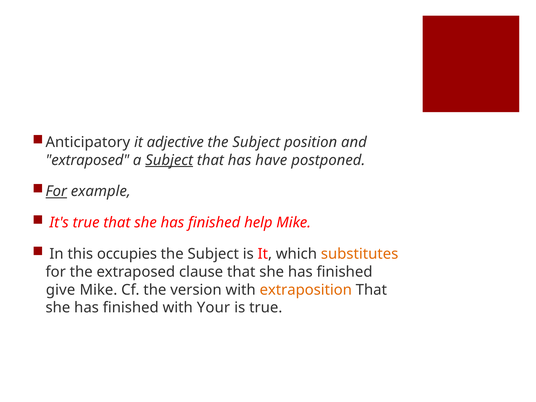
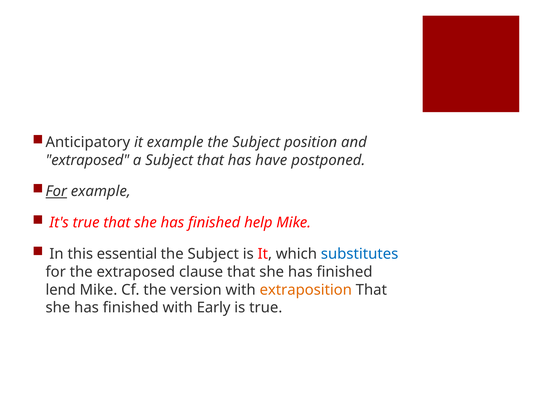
it adjective: adjective -> example (175, 142)
Subject underline: present -> none (169, 160)
occupies: occupies -> essential (127, 254)
substitutes colour: orange -> blue (360, 254)
give: give -> lend (61, 290)
Your: Your -> Early (214, 308)
